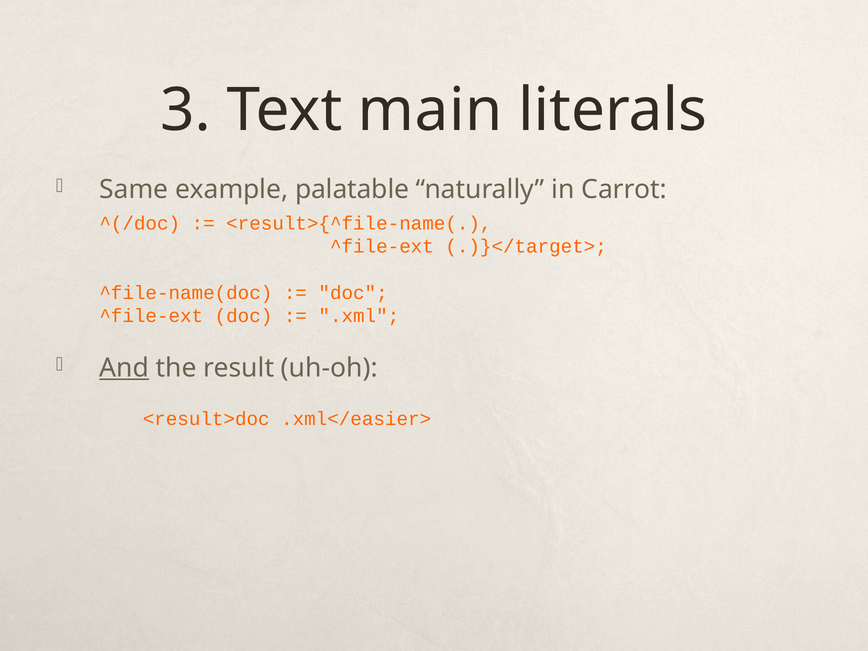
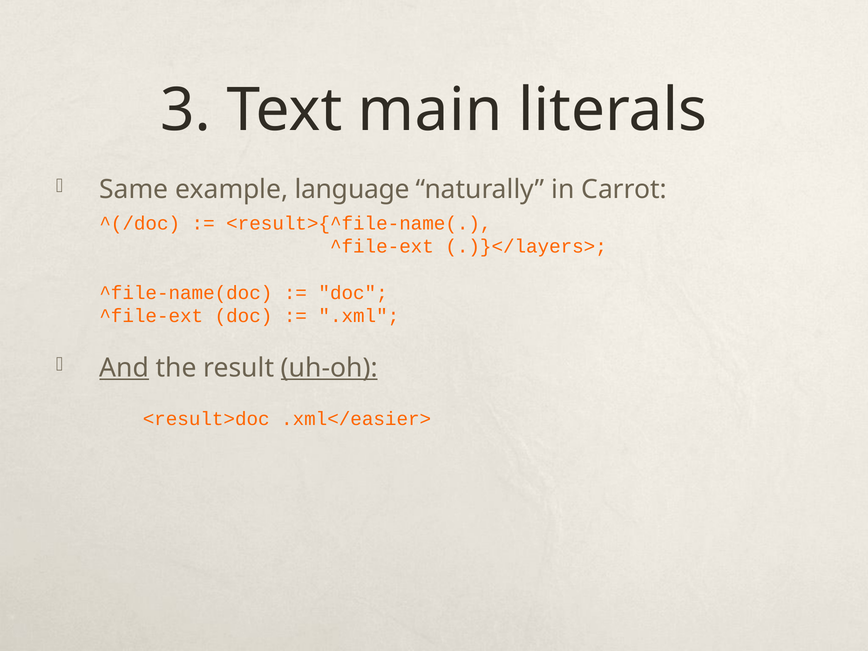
palatable: palatable -> language (352, 189)
.)}</target>: .)}</target> -> .)}</layers> (526, 247)
uh-oh underline: none -> present (329, 368)
